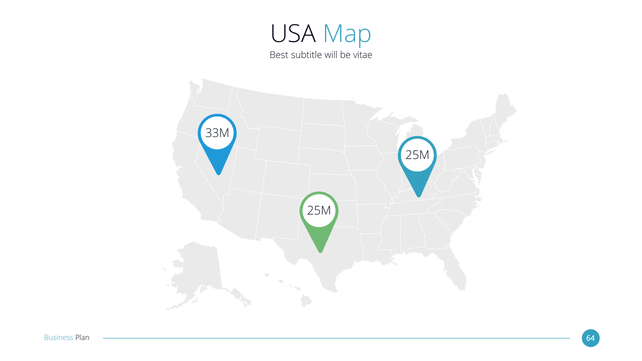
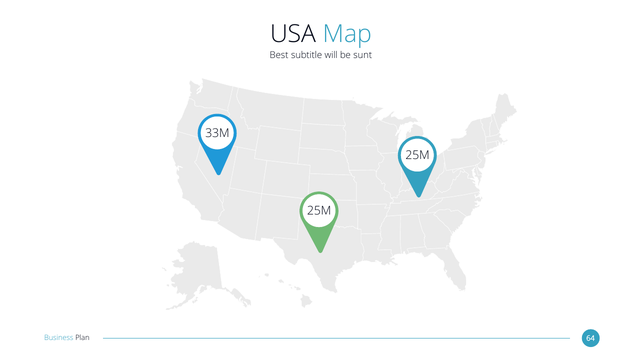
vitae: vitae -> sunt (363, 55)
